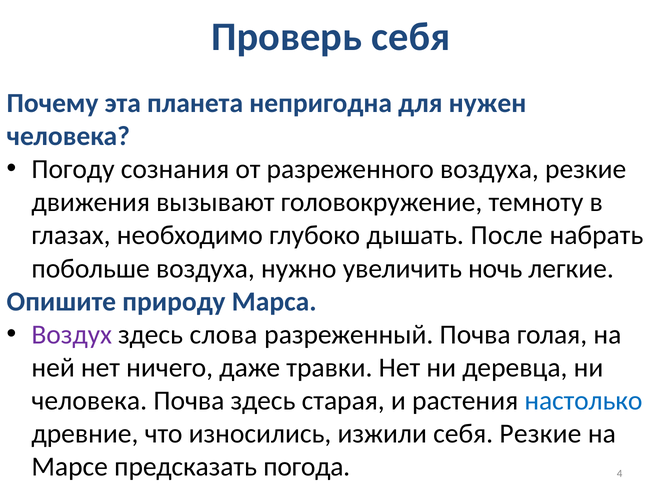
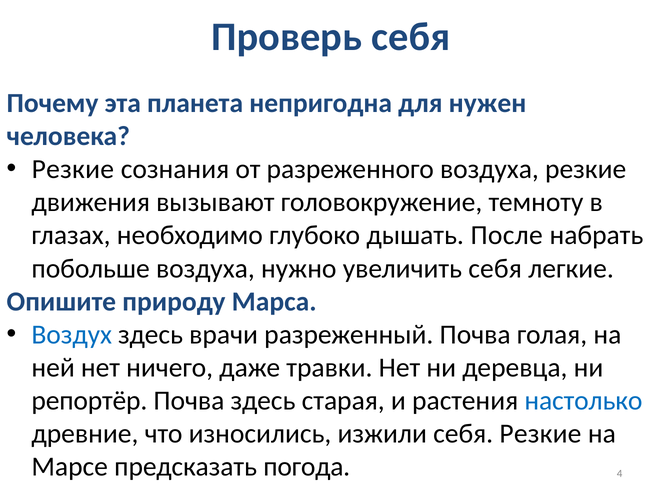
Погоду: Погоду -> Резкие (73, 169)
увеличить ночь: ночь -> себя (495, 269)
Воздух colour: purple -> blue (72, 335)
слова: слова -> врачи (224, 335)
человека: человека -> репортёр (89, 401)
